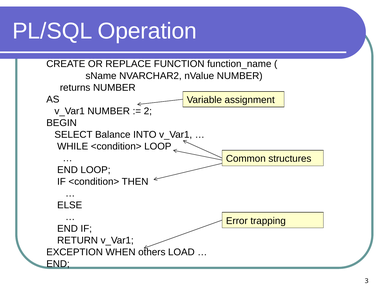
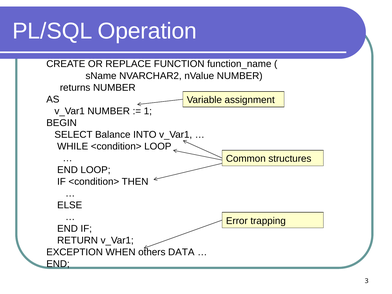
2: 2 -> 1 (148, 111)
LOAD: LOAD -> DATA (181, 252)
